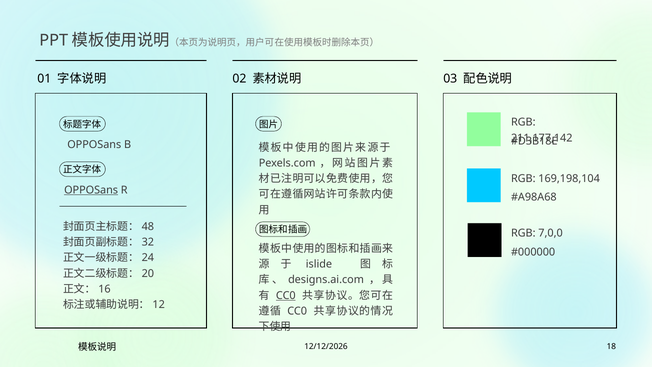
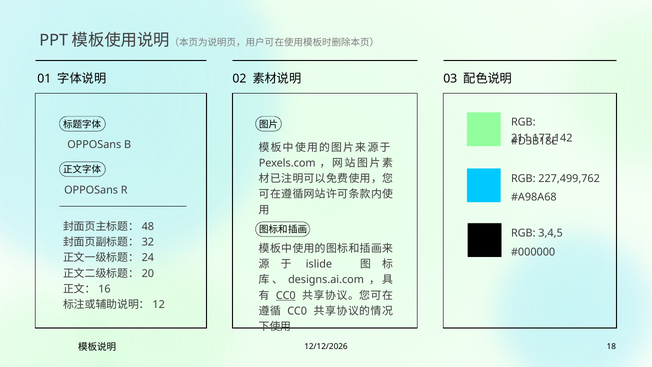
169,198,104: 169,198,104 -> 227,499,762 (569, 178)
OPPOSans underline: present -> none (91, 190)
7,0,0: 7,0,0 -> 3,4,5 (551, 233)
